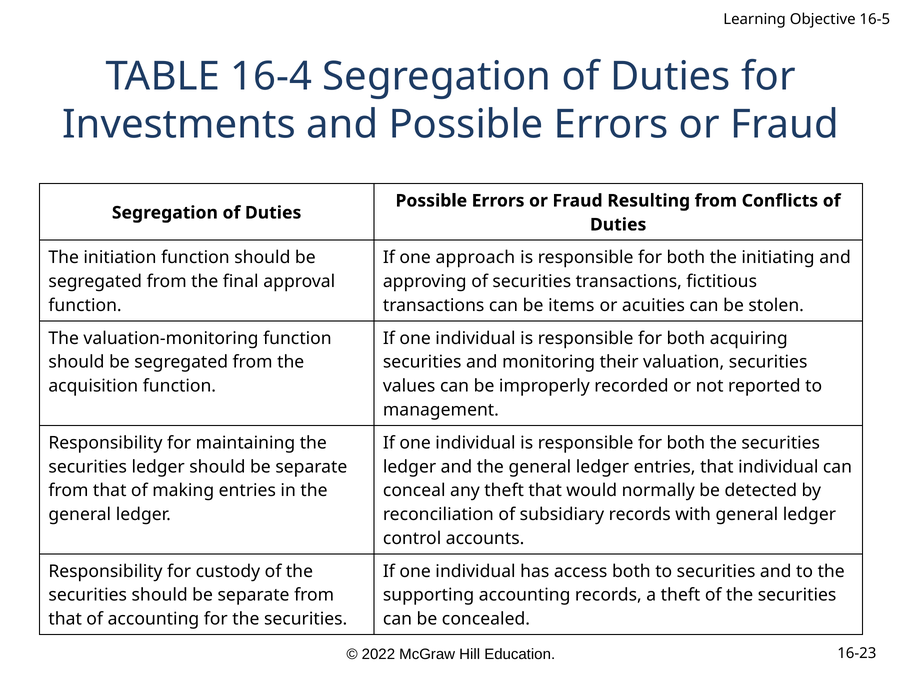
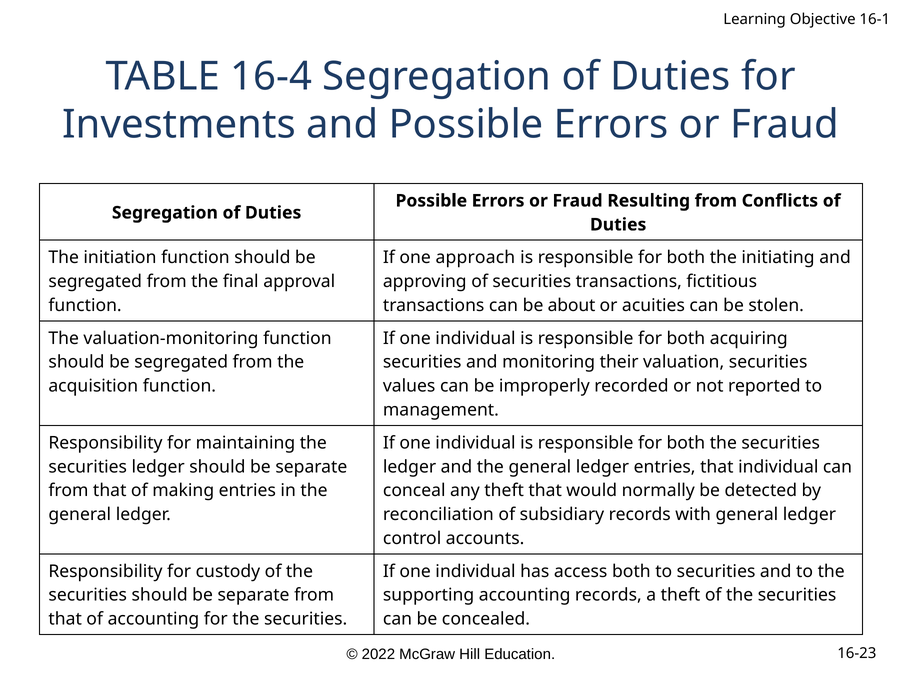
16-5: 16-5 -> 16-1 (875, 20)
items: items -> about (572, 306)
